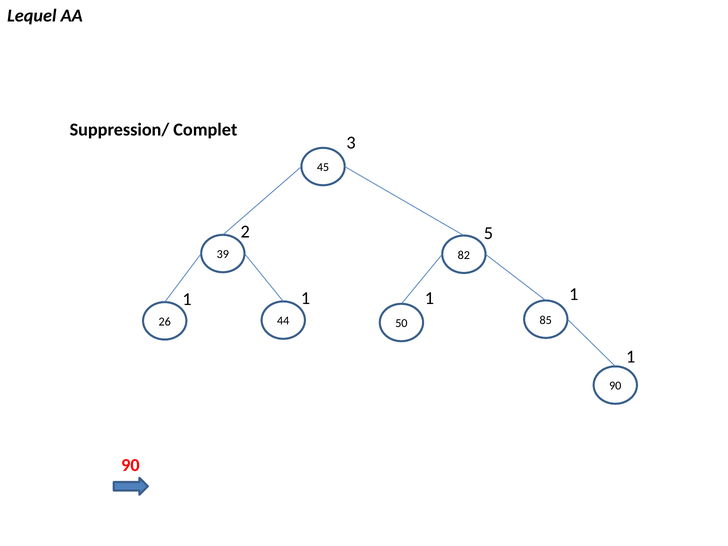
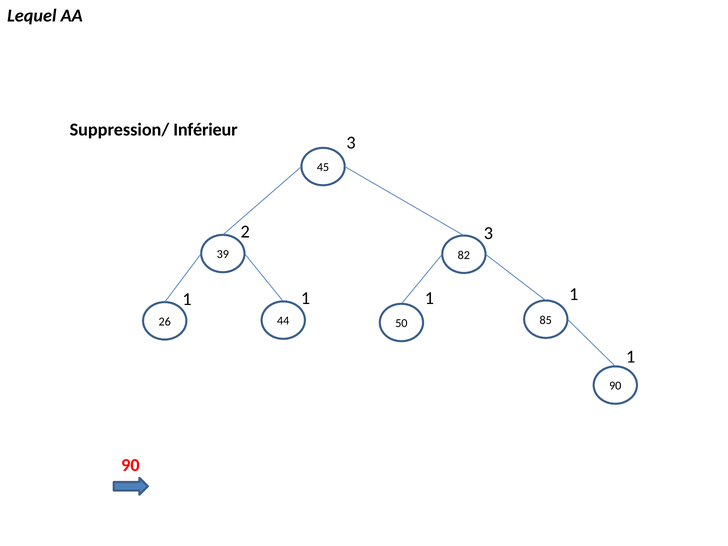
Complet: Complet -> Inférieur (205, 130)
2 5: 5 -> 3 (488, 233)
